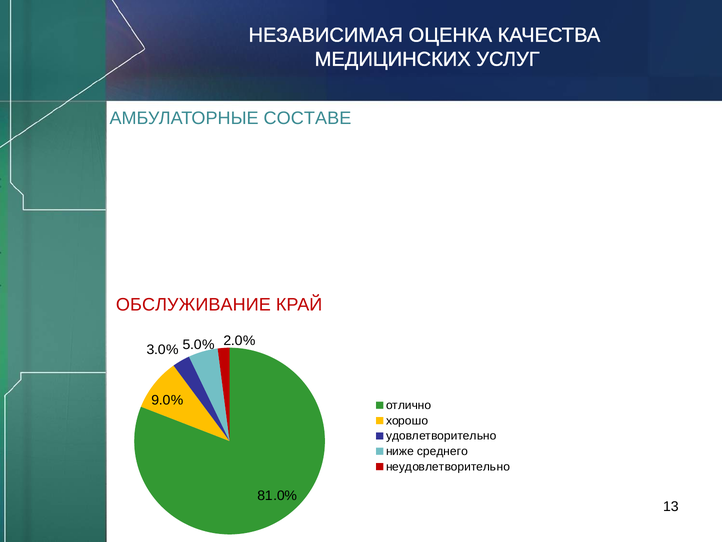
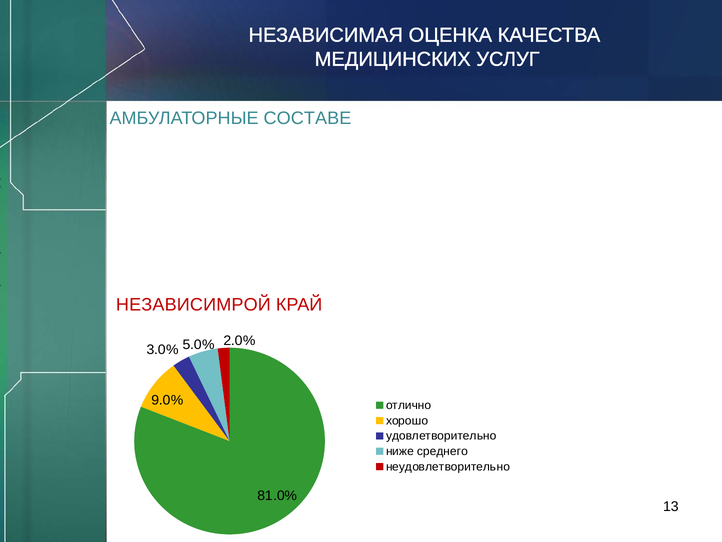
ОБСЛУЖИВАНИЕ: ОБСЛУЖИВАНИЕ -> НЕЗАВИСИМРОЙ (193, 304)
